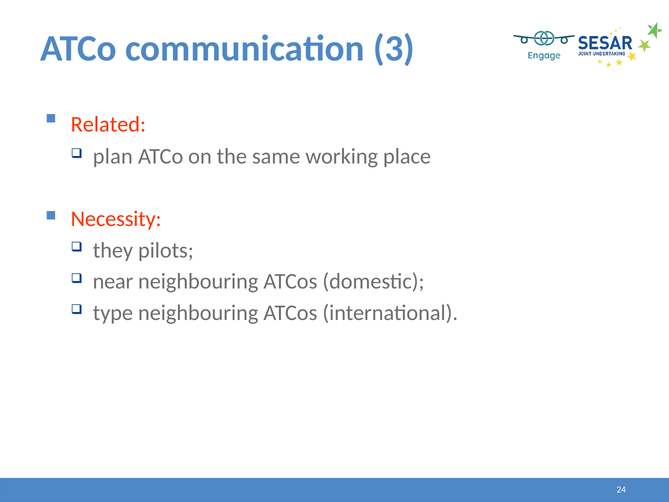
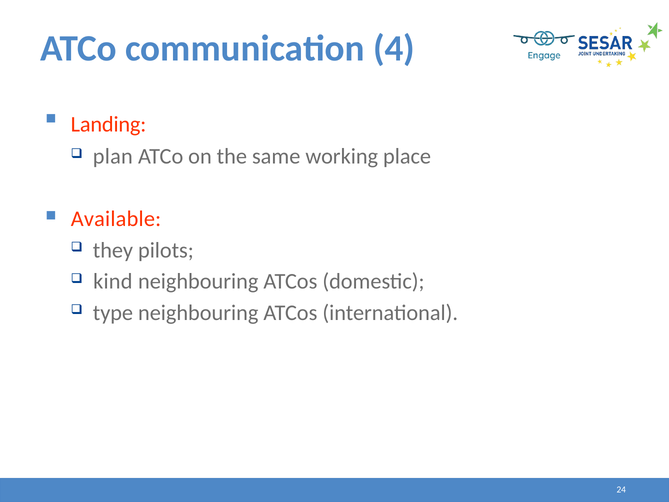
3: 3 -> 4 (394, 48)
Related: Related -> Landing (108, 124)
Necessity: Necessity -> Available (116, 219)
near: near -> kind (113, 281)
